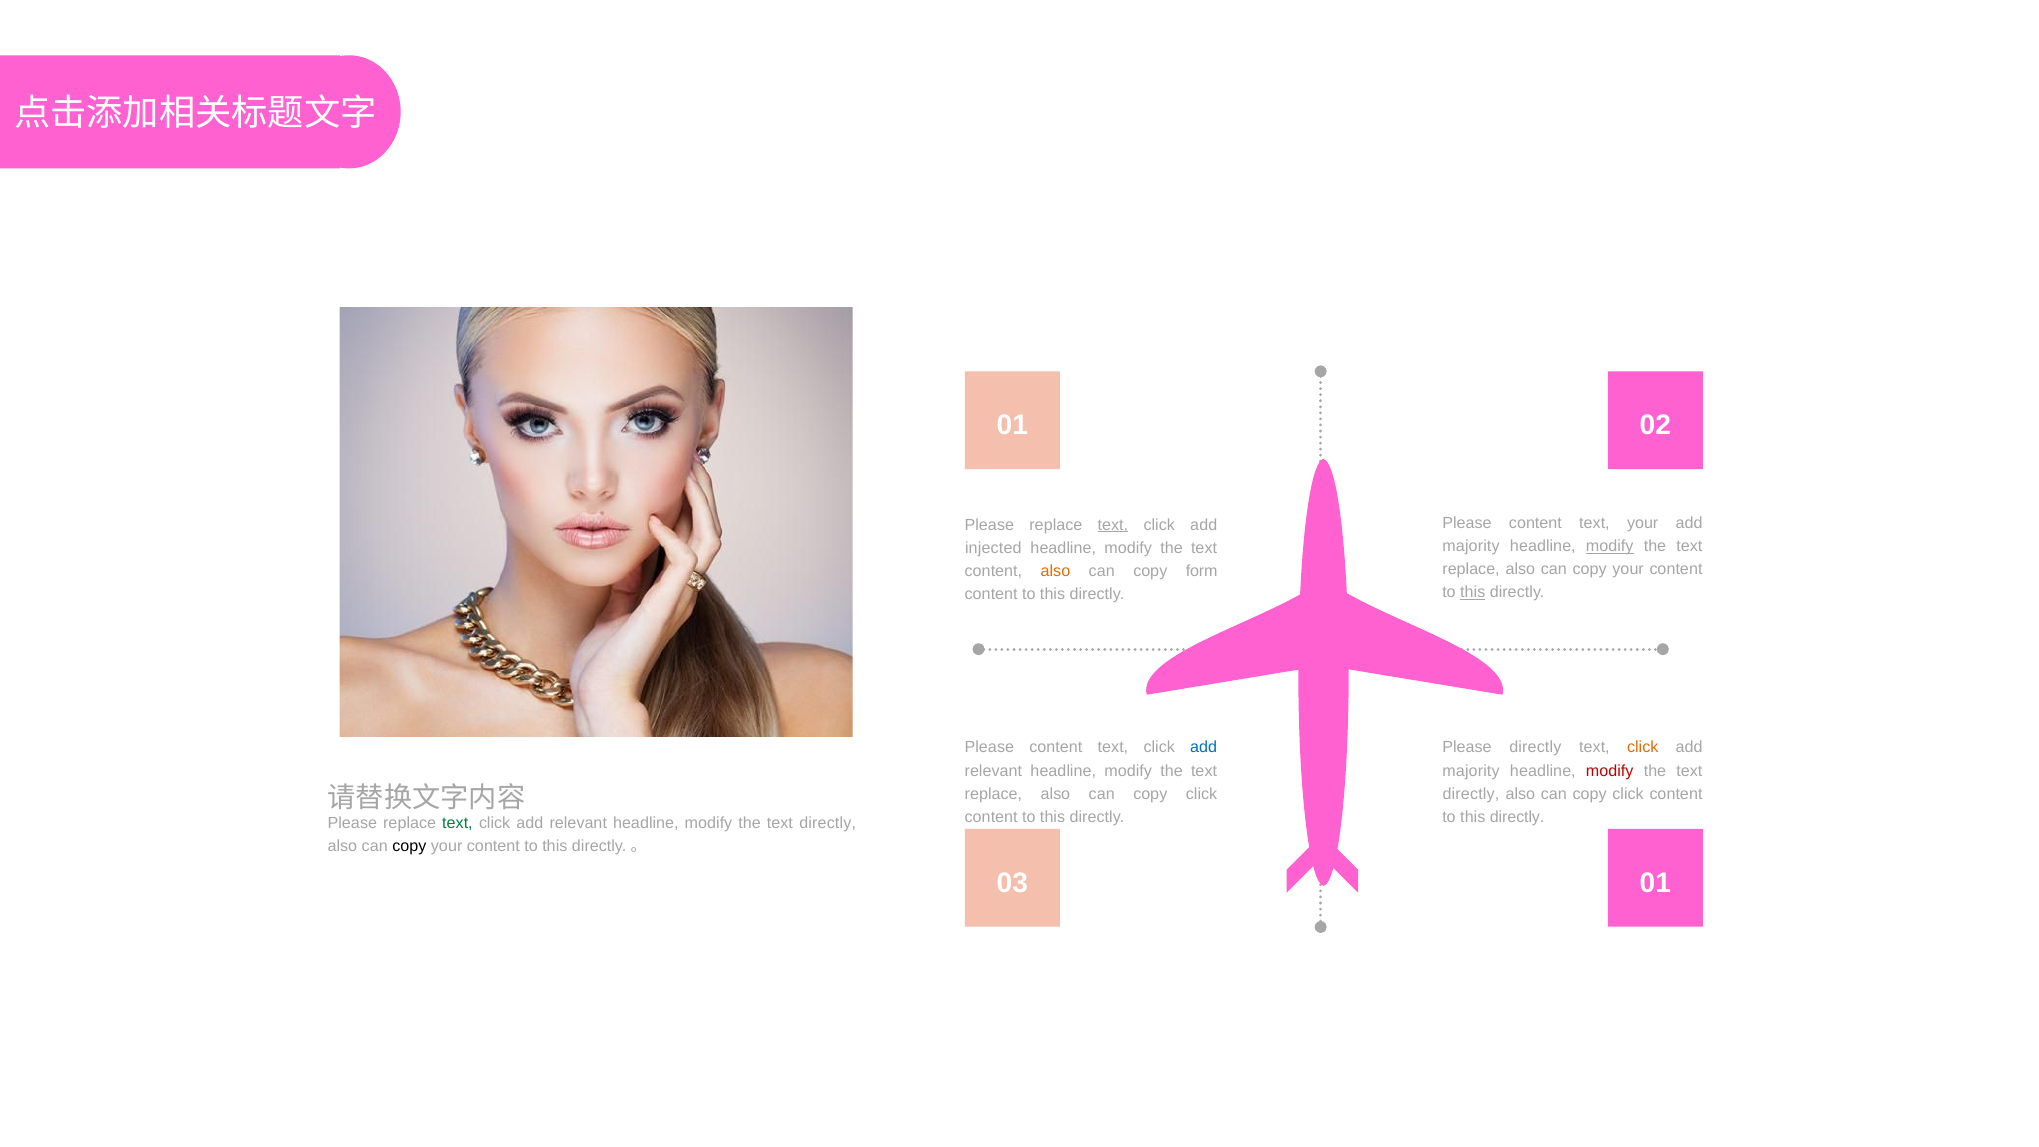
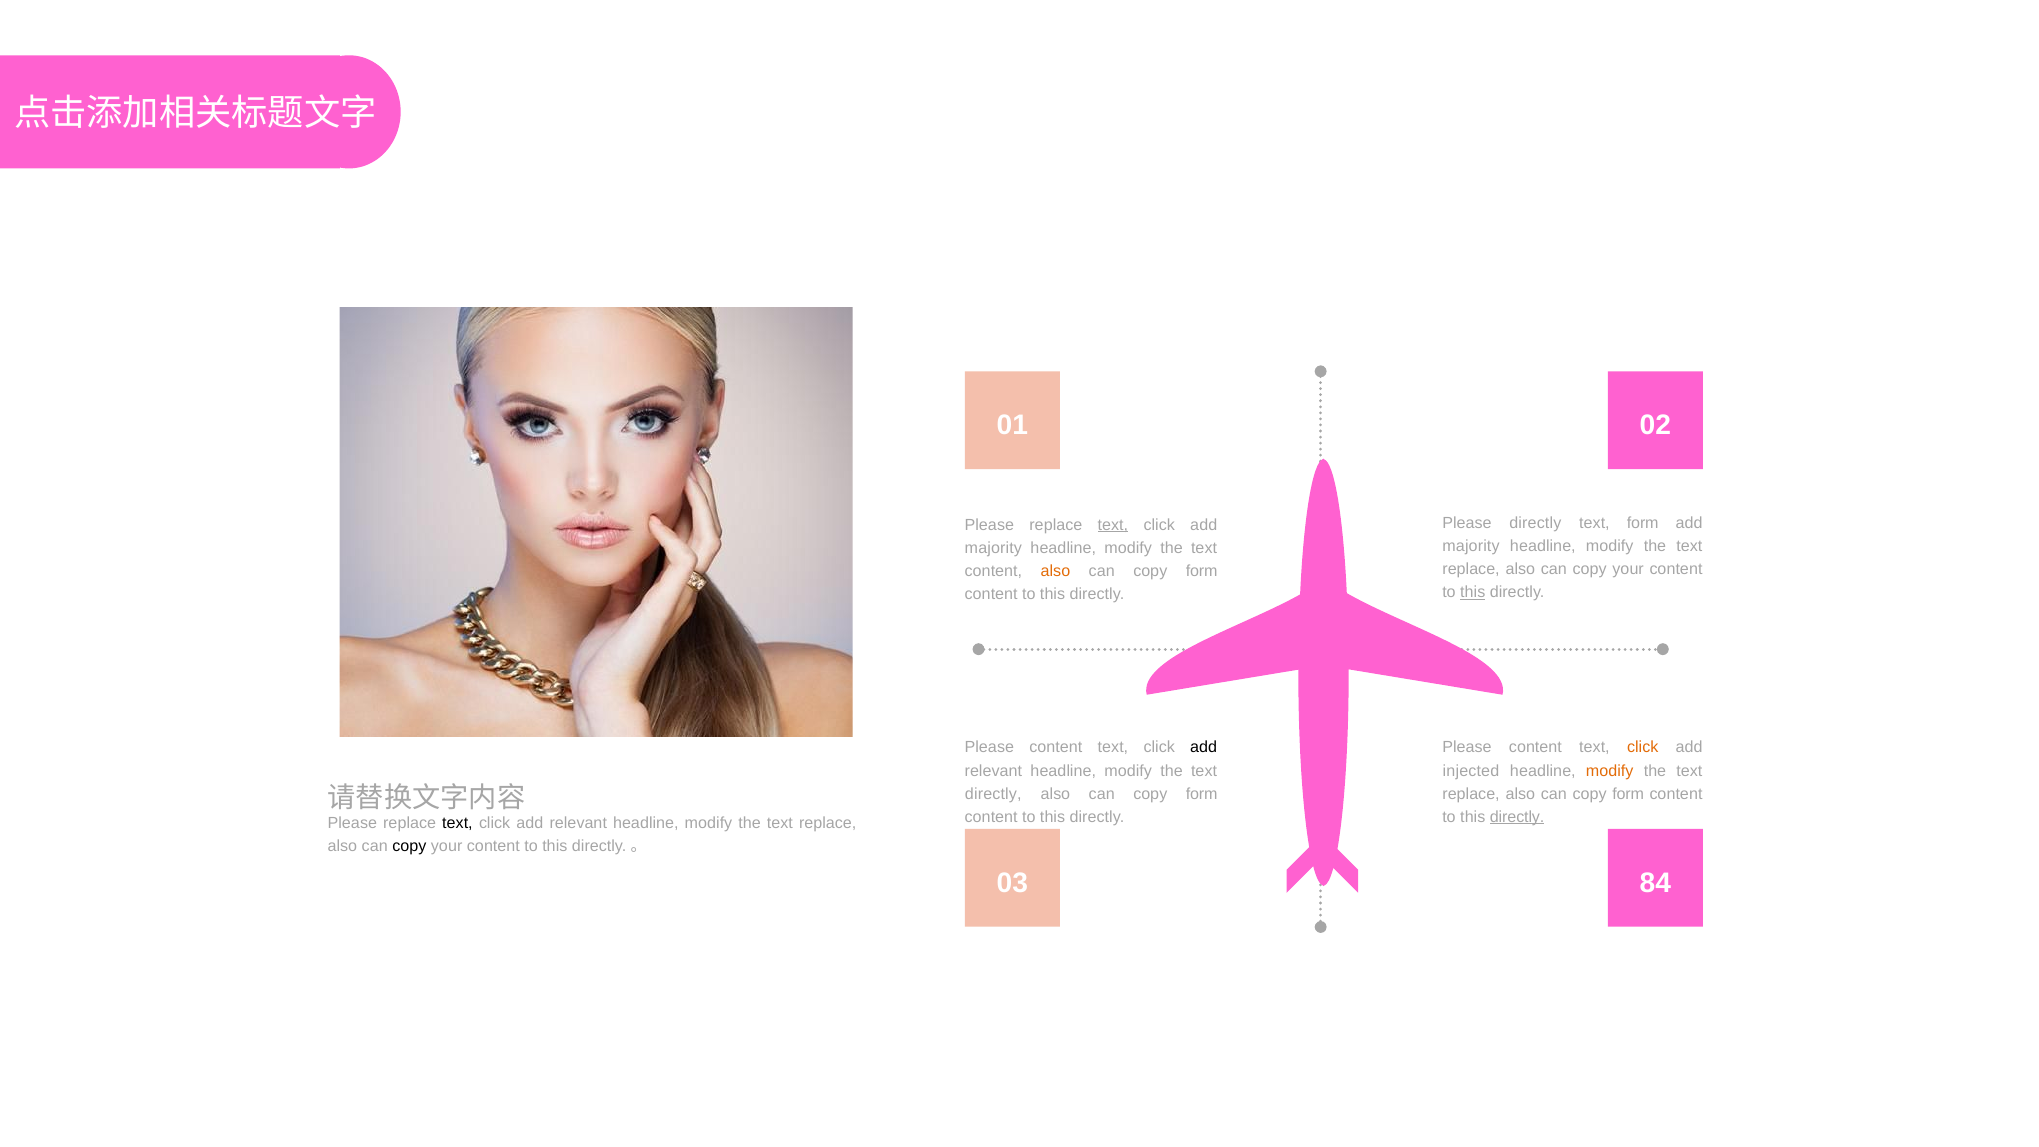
content: content -> directly (1535, 523)
text your: your -> form (1643, 523)
modify underline: present -> none (1610, 546)
injected: injected -> majority (993, 548)
add colour: blue -> black (1204, 748)
directly: directly -> content (1535, 748)
majority: majority -> injected (1471, 771)
modify colour: red -> orange (1610, 771)
replace: replace -> directly (993, 794)
click: click -> form (1202, 794)
directly: directly -> replace (1471, 794)
click: click -> form (1628, 794)
directly underline: none -> present (1517, 817)
text colour: green -> black (457, 823)
directly: directly -> replace (828, 823)
03 01: 01 -> 84 (1655, 883)
